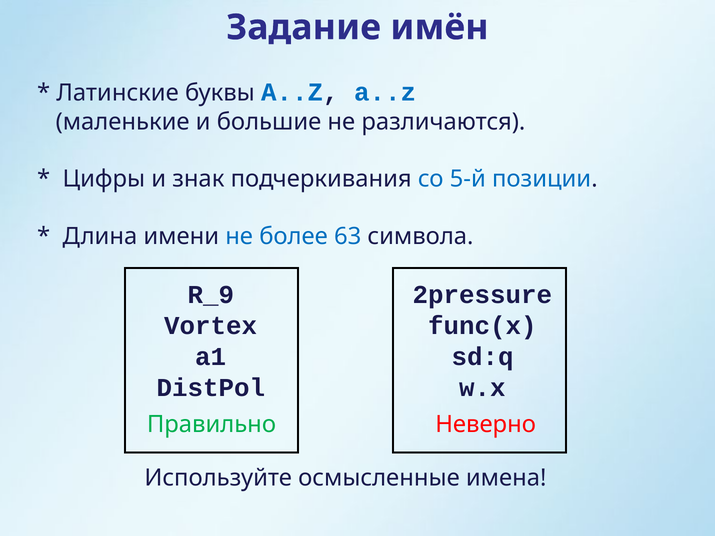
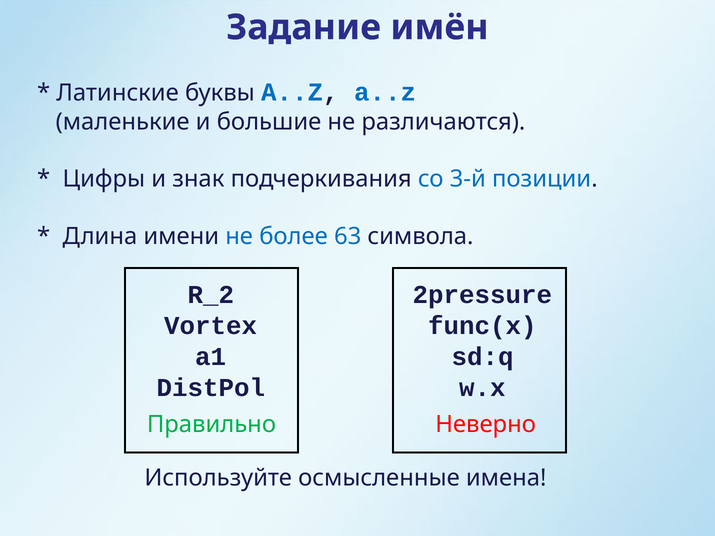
5-й: 5-й -> 3-й (468, 179)
R_9: R_9 -> R_2 (211, 295)
